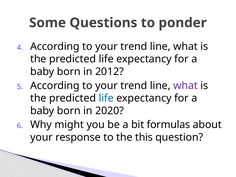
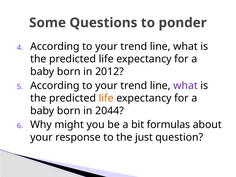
life colour: blue -> orange (106, 98)
2020: 2020 -> 2044 (109, 111)
this: this -> just (144, 137)
